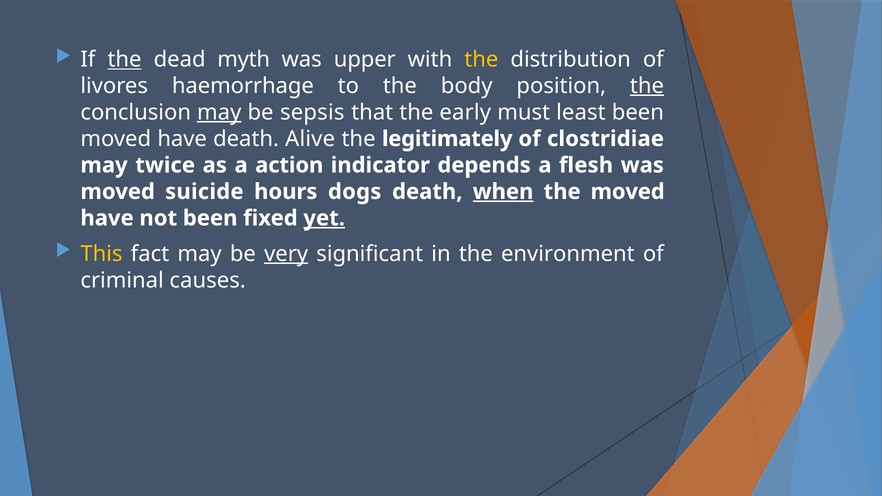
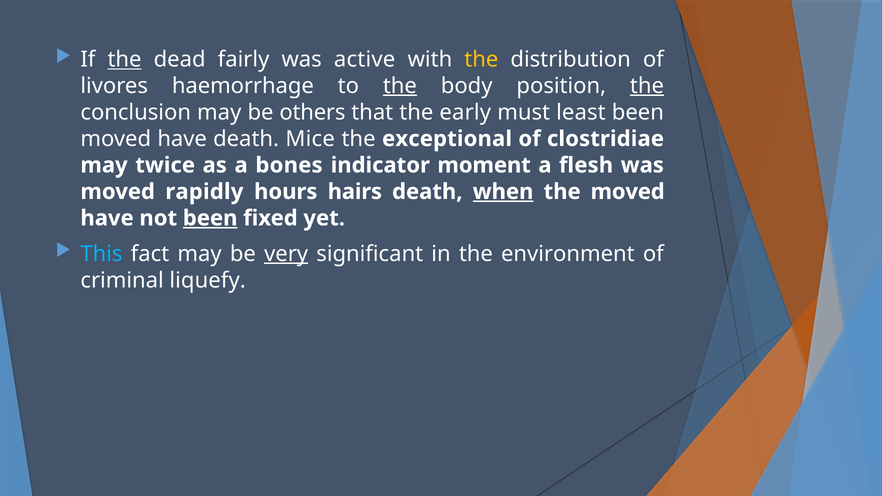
myth: myth -> fairly (244, 59)
upper: upper -> active (365, 59)
the underline: none -> present (400, 86)
may underline: present -> none (219, 112)
sepsis: sepsis -> others (312, 112)
Alive: Alive -> Mice (310, 139)
legitimately: legitimately -> exceptional (447, 139)
action: action -> bones (289, 165)
depends: depends -> moment (484, 165)
suicide: suicide -> rapidly (204, 192)
dogs: dogs -> hairs (355, 192)
been underline: none -> present (210, 218)
yet underline: present -> none (324, 218)
This colour: yellow -> light blue (101, 254)
causes: causes -> liquefy (208, 280)
